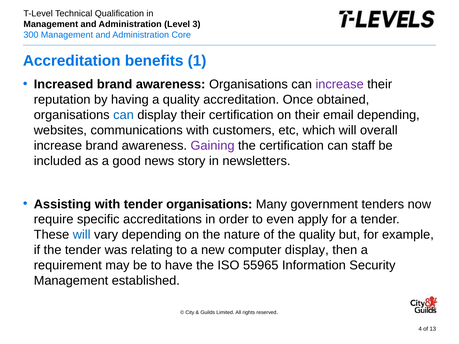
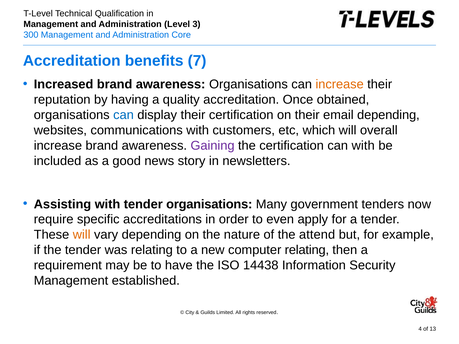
1: 1 -> 7 (197, 61)
increase colour: purple -> orange (340, 84)
can staff: staff -> with (363, 146)
will colour: blue -> orange (82, 235)
the quality: quality -> attend (317, 235)
computer display: display -> relating (307, 250)
55965: 55965 -> 14438 (261, 266)
